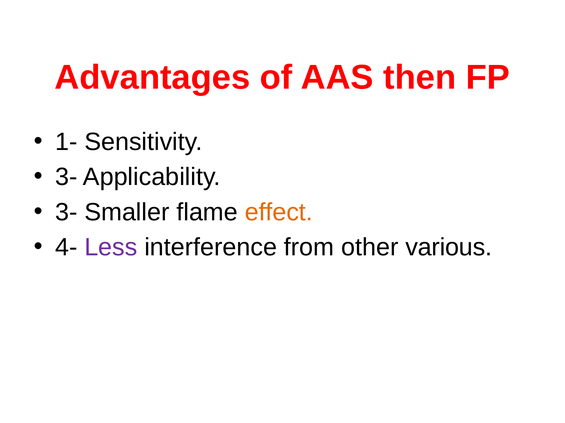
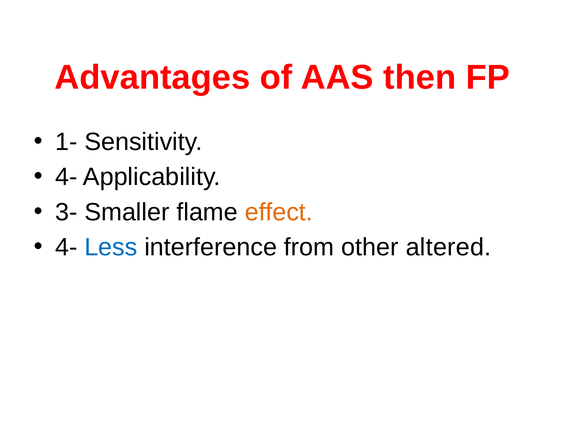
3-: 3- -> 4- (66, 177)
Less colour: purple -> blue (111, 248)
various: various -> altered (448, 248)
